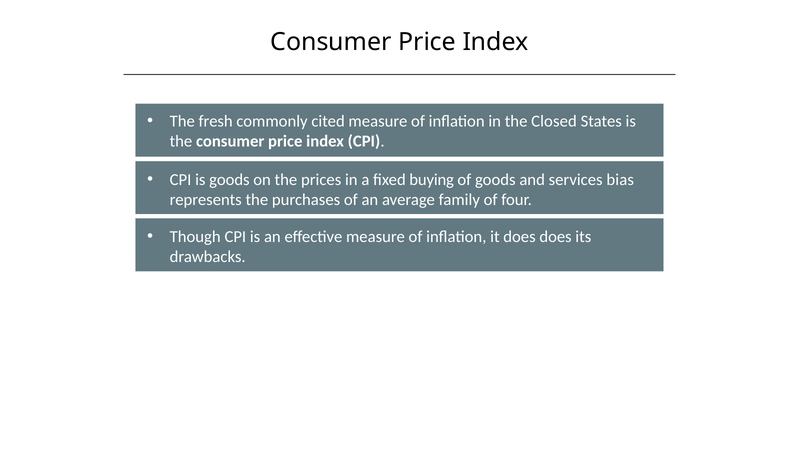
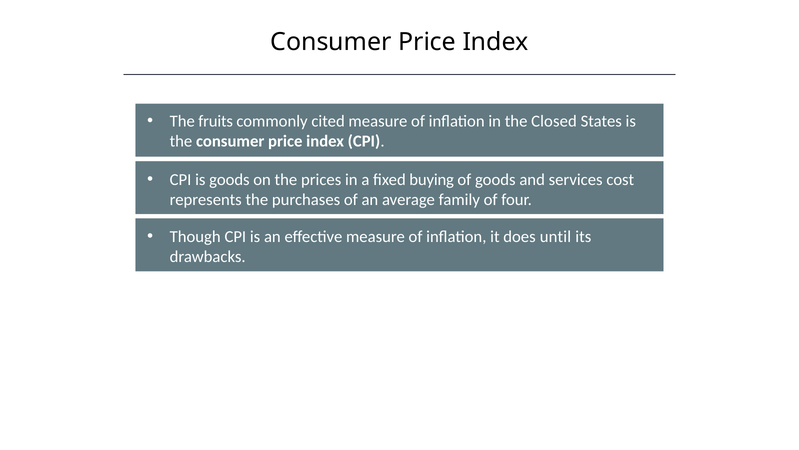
fresh: fresh -> fruits (216, 121)
bias: bias -> cost (620, 179)
does does: does -> until (555, 236)
